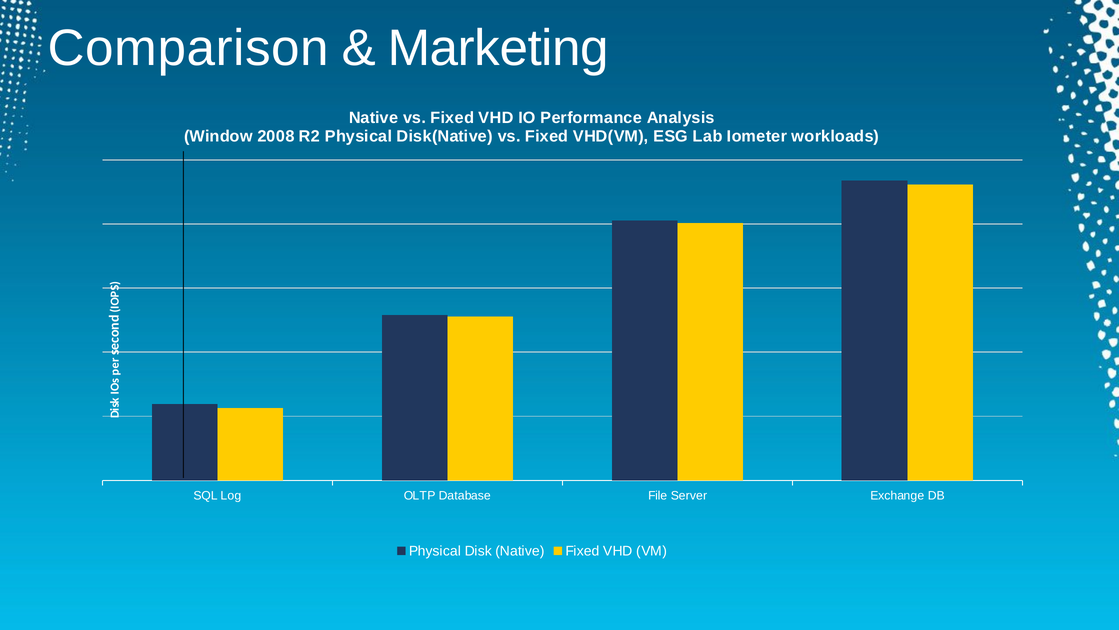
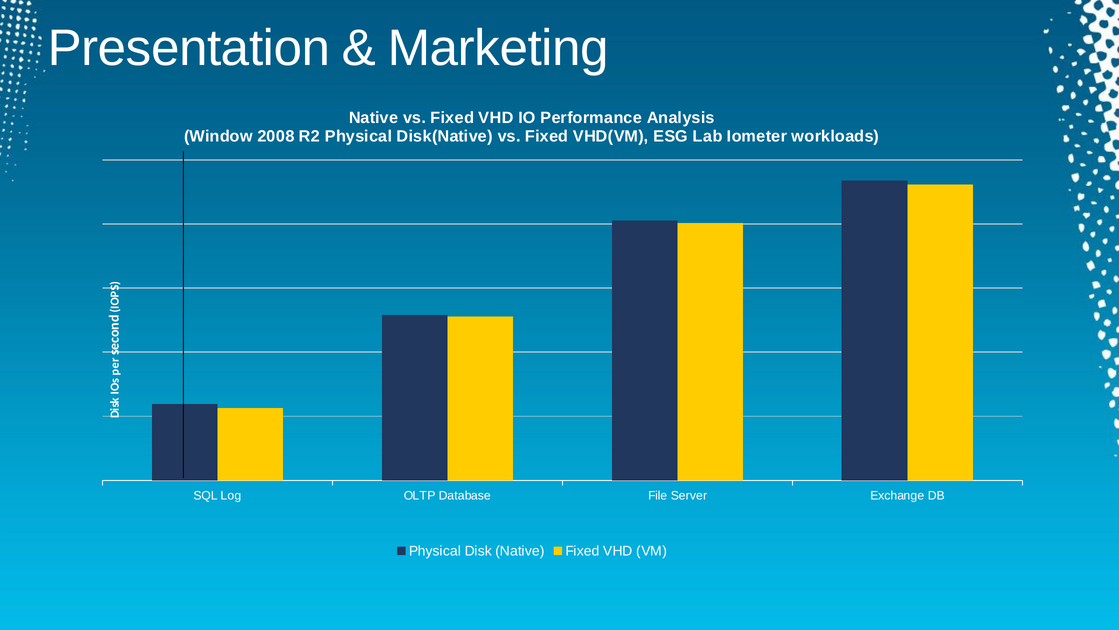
Comparison: Comparison -> Presentation (189, 48)
